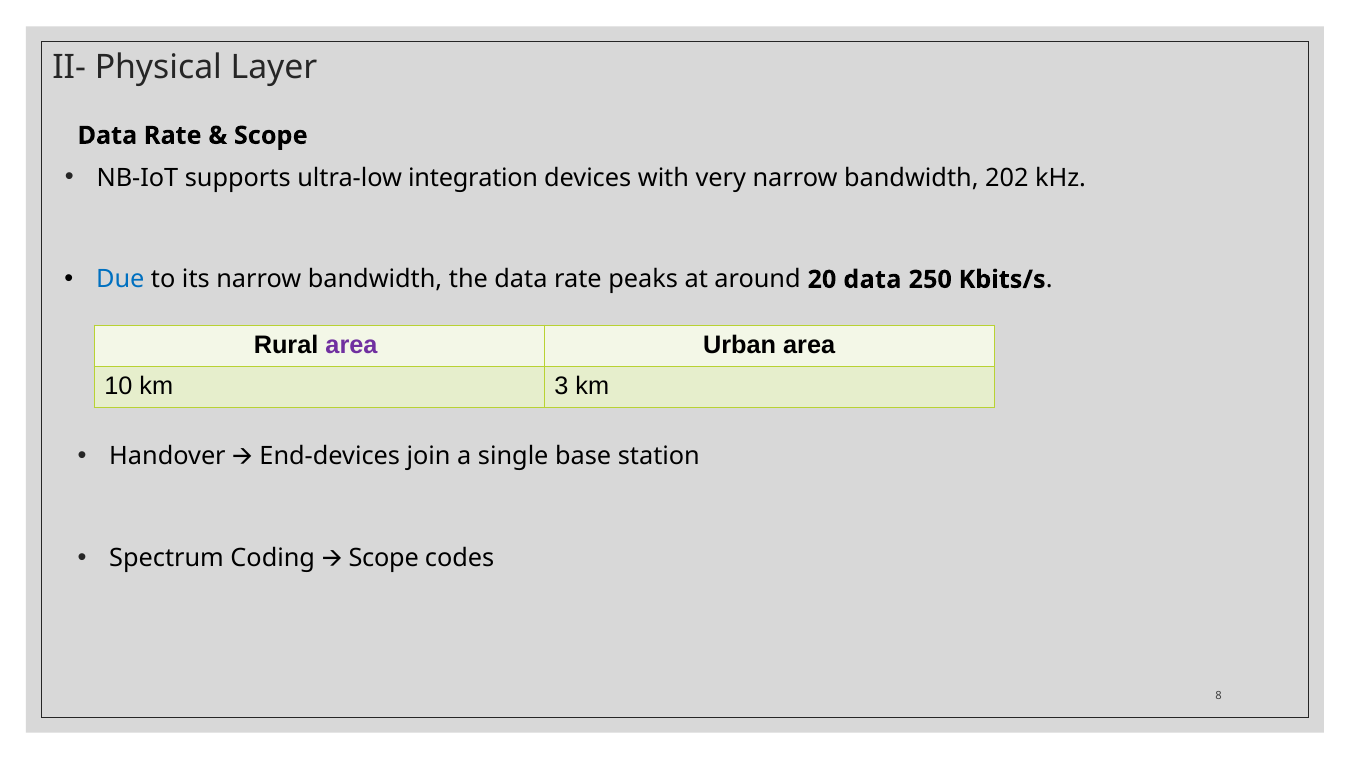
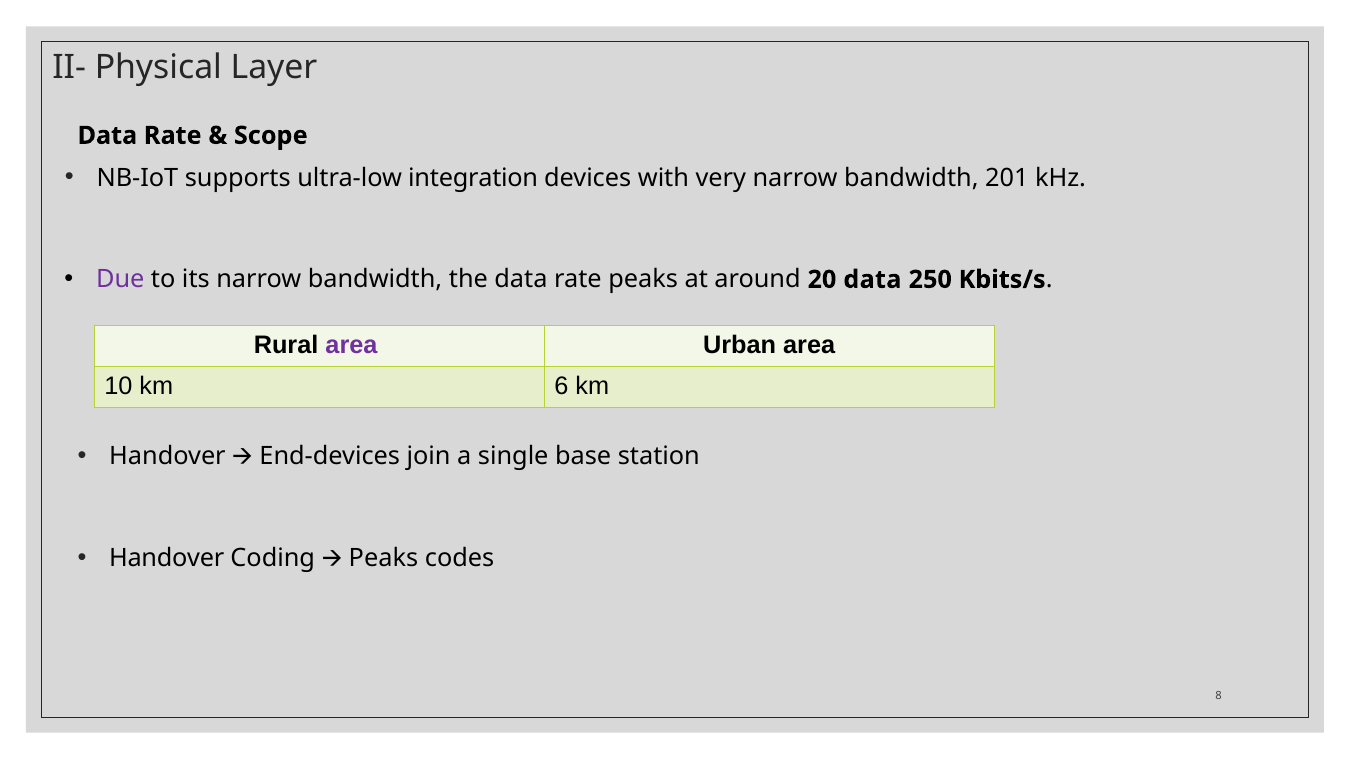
202: 202 -> 201 (1007, 178)
Due colour: blue -> purple (120, 280)
3: 3 -> 6 (561, 386)
Spectrum: Spectrum -> Handover (167, 558)
Coding Scope: Scope -> Peaks (384, 558)
